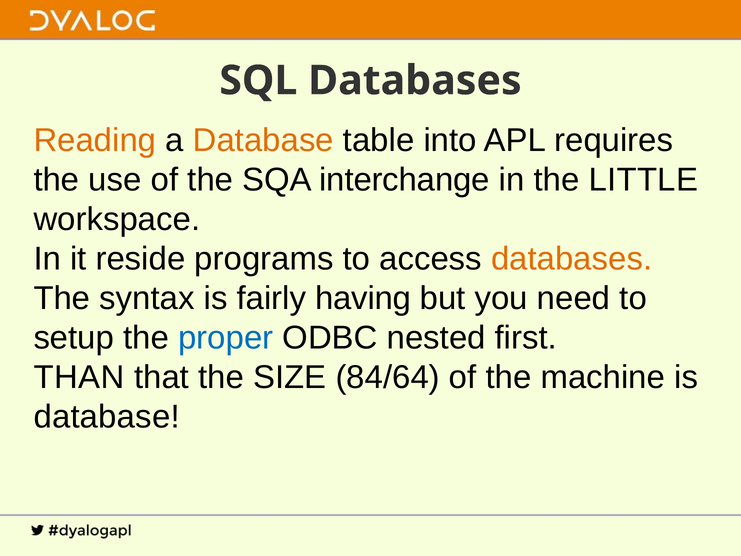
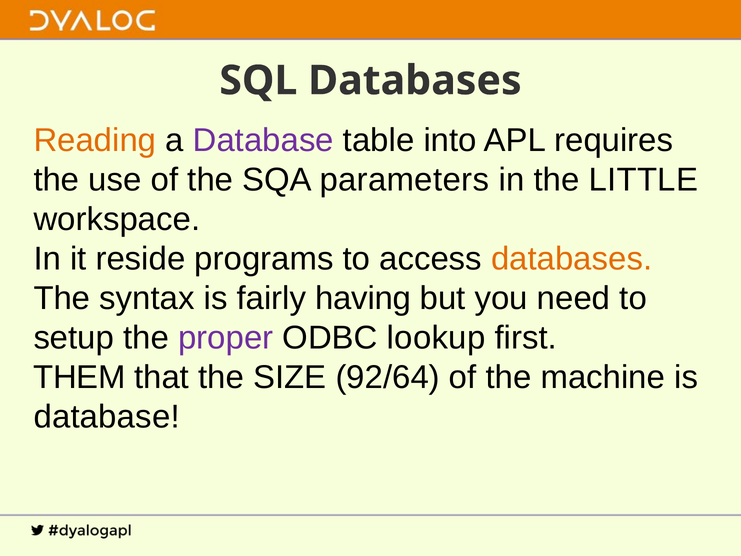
Database colour: orange -> purple (263, 140)
interchange: interchange -> parameters (404, 180)
proper colour: blue -> purple (226, 338)
nested: nested -> lookup (436, 338)
THAN: THAN -> THEM (79, 377)
84/64: 84/64 -> 92/64 (388, 377)
